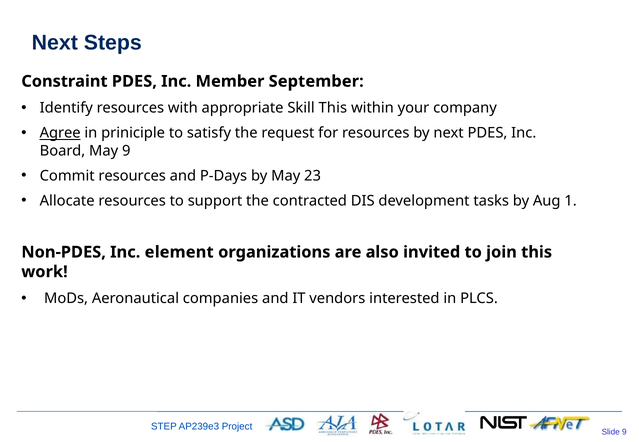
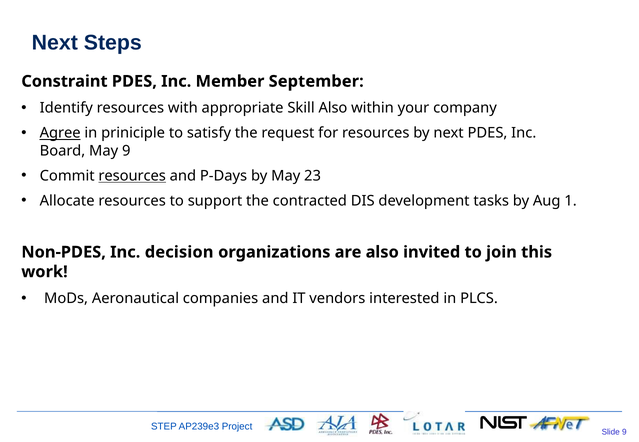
Skill This: This -> Also (333, 108)
resources underline: none -> present (132, 176)
element: element -> decision (179, 252)
